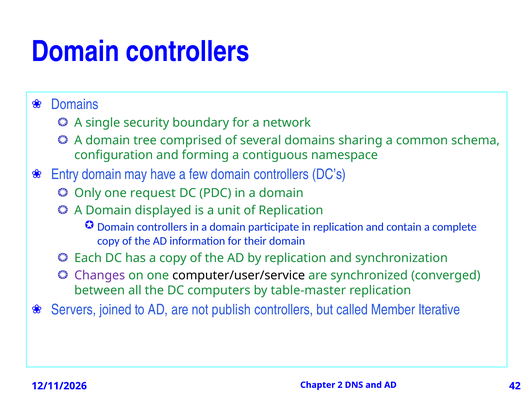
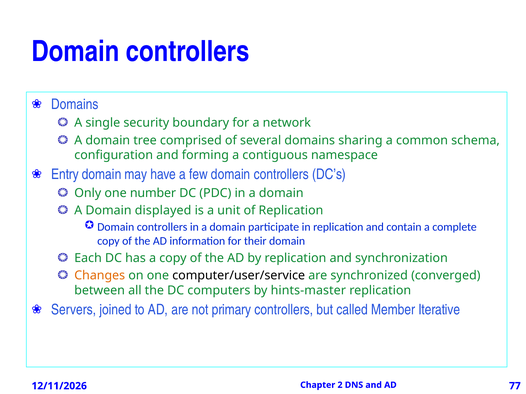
request: request -> number (153, 193)
Changes colour: purple -> orange (100, 276)
table-master: table-master -> hints-master (308, 291)
publish: publish -> primary (232, 310)
42: 42 -> 77 (515, 386)
